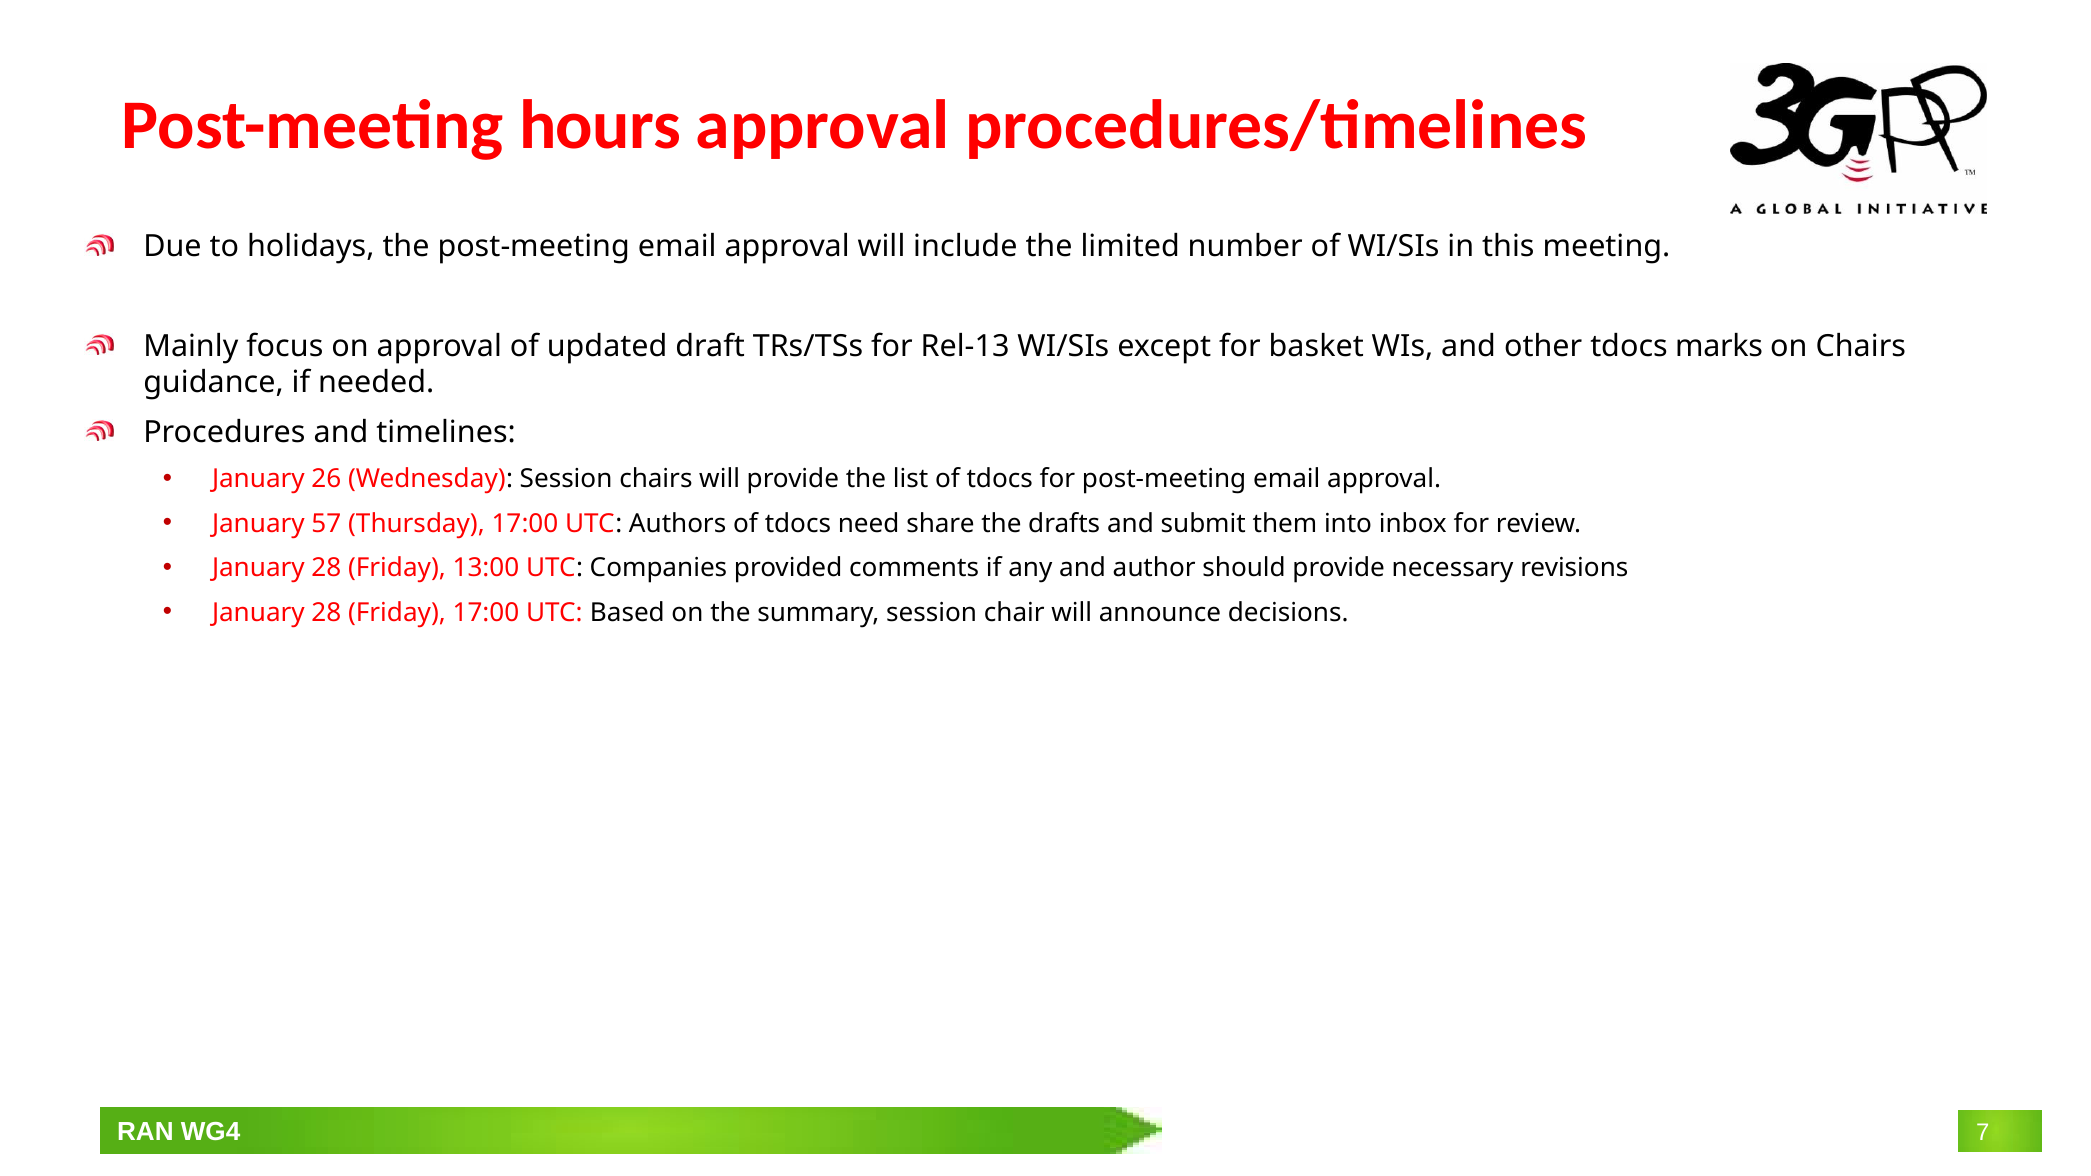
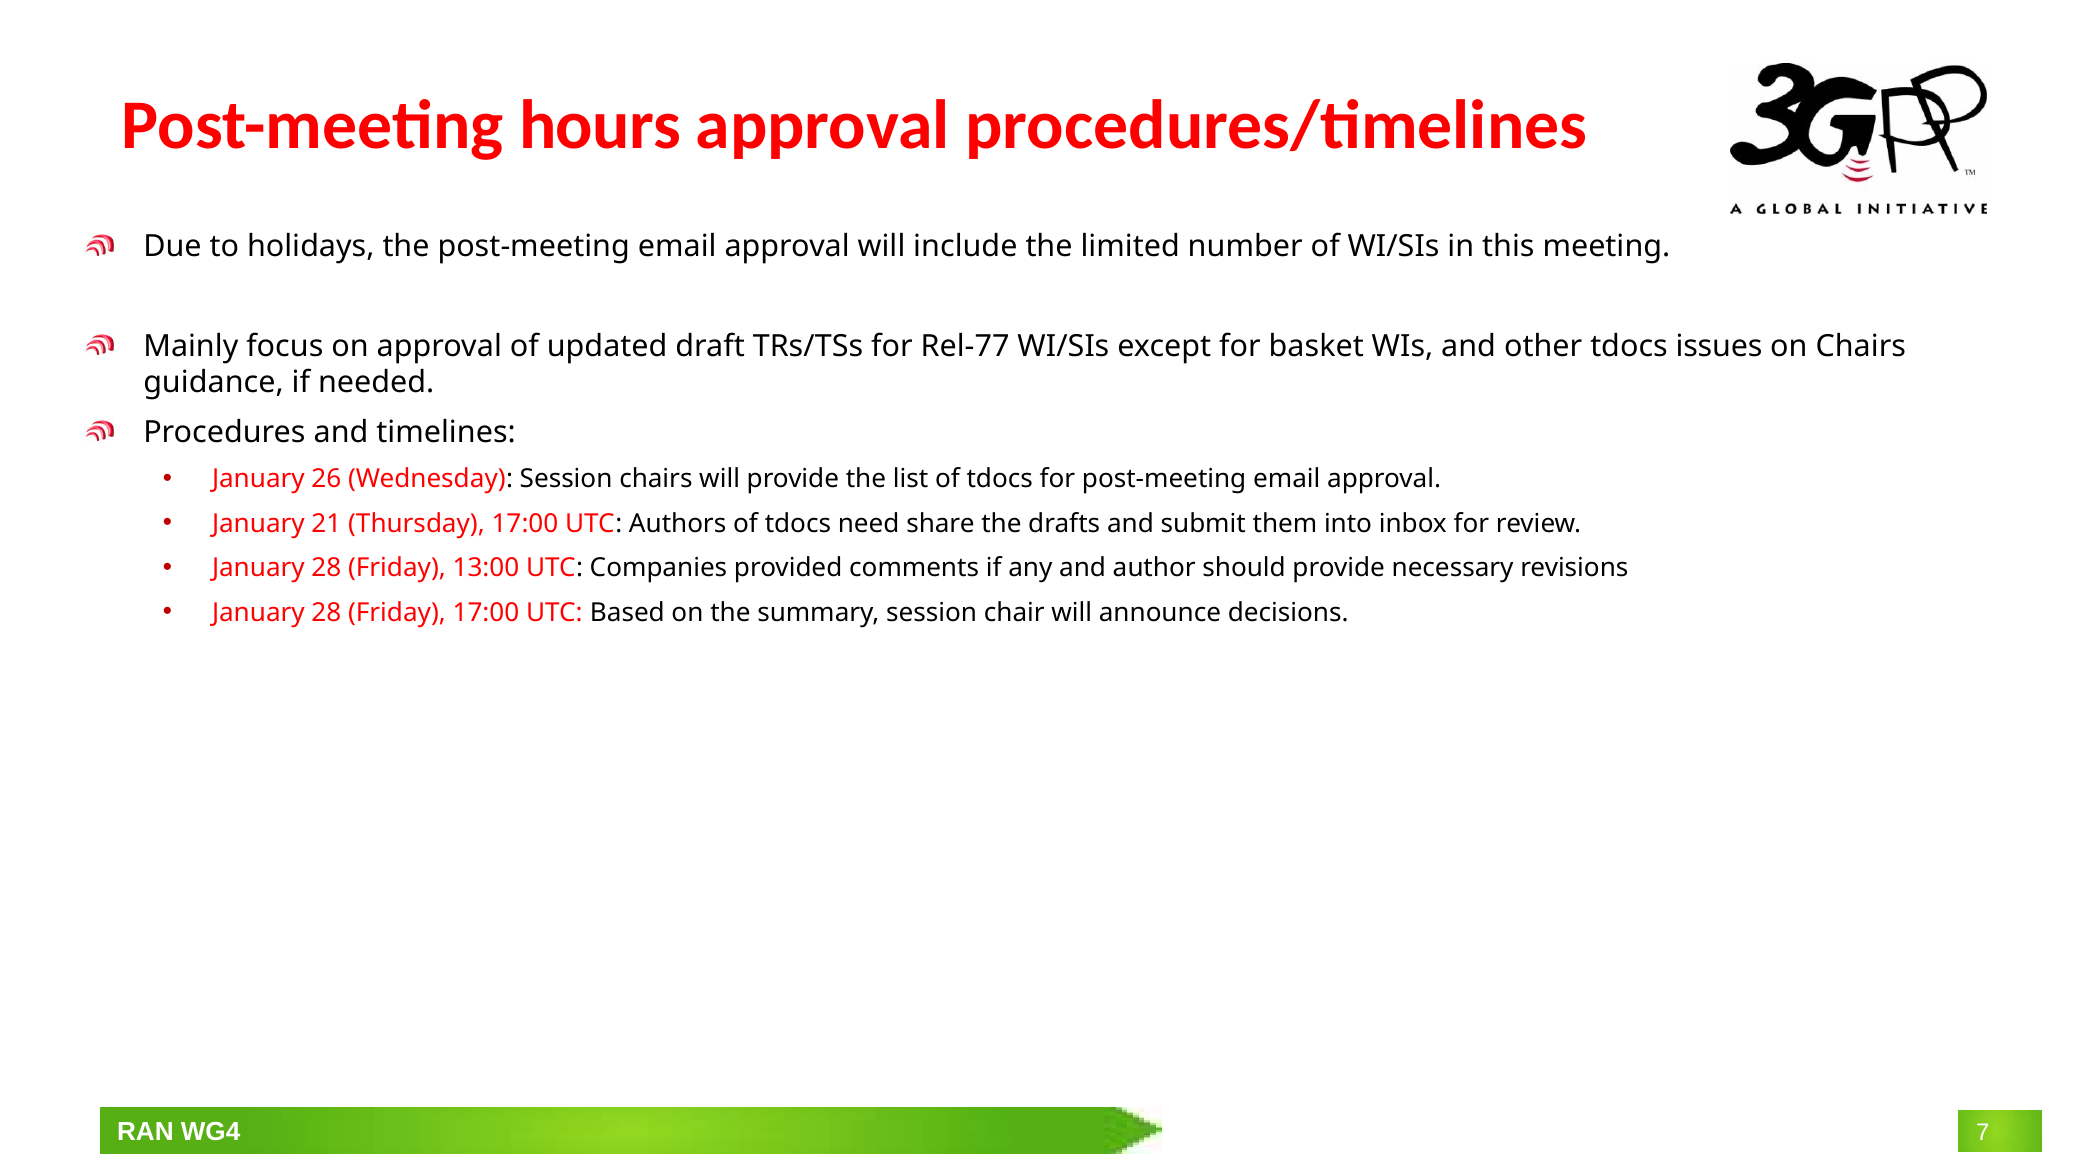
Rel-13: Rel-13 -> Rel-77 (965, 346)
marks: marks -> issues (1719, 346)
57: 57 -> 21 (326, 524)
